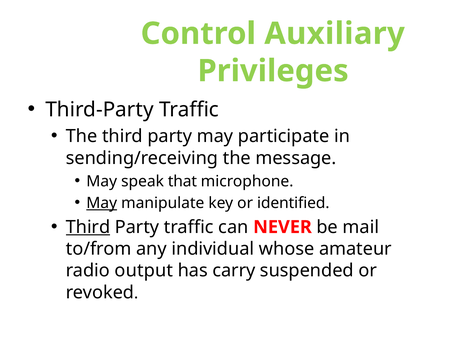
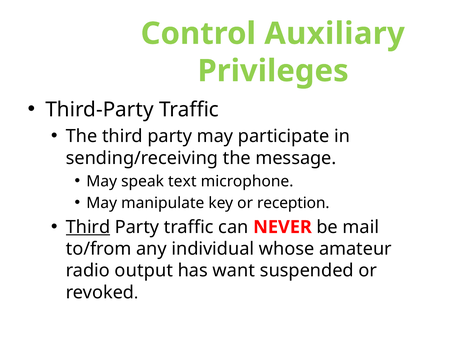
that: that -> text (182, 181)
May underline: present -> none (102, 203)
identified: identified -> reception (293, 203)
carry: carry -> want (234, 271)
